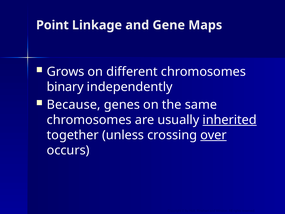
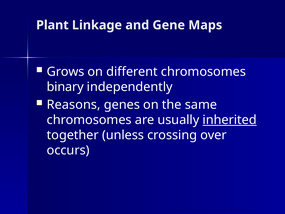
Point: Point -> Plant (52, 25)
Because: Because -> Reasons (74, 105)
over underline: present -> none (213, 135)
